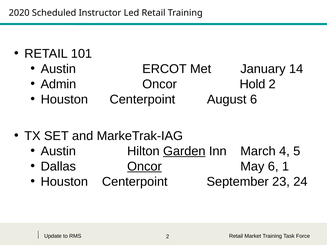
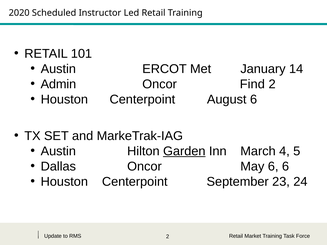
Hold: Hold -> Find (252, 84)
Oncor underline: present -> none (144, 167)
6 1: 1 -> 6 (285, 167)
